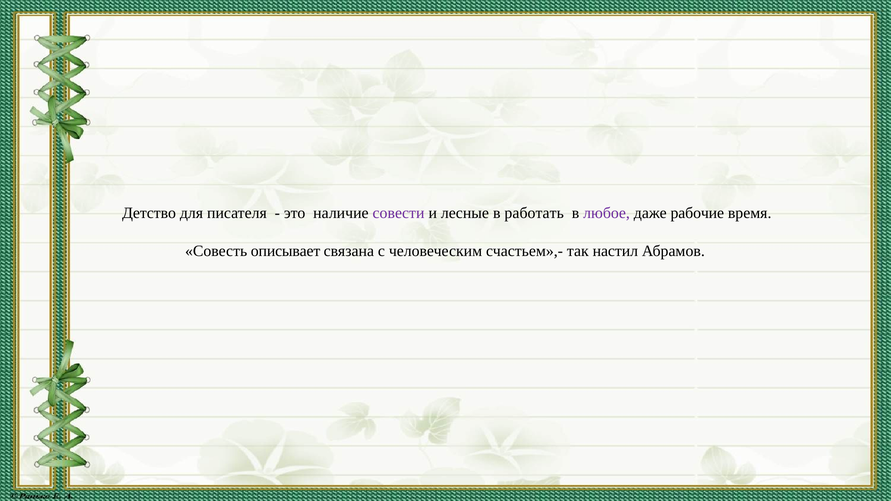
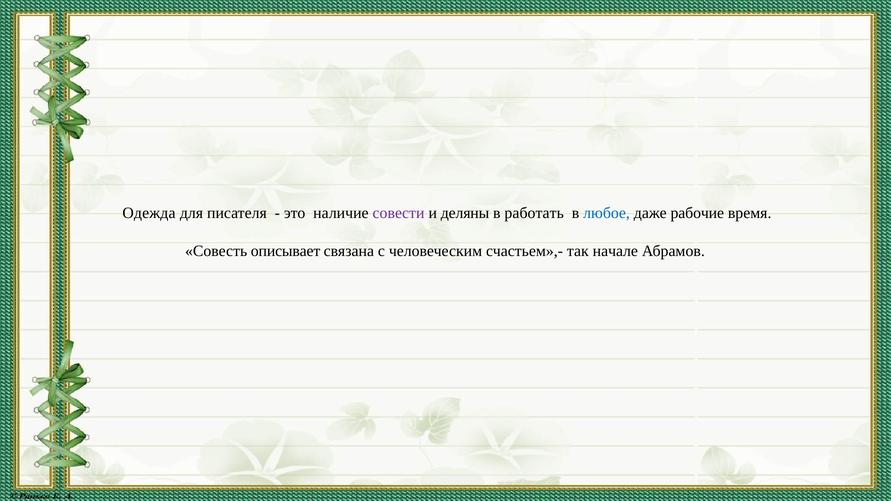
Детство: Детство -> Одежда (149, 213)
лесные: лесные -> деляны (465, 213)
любое colour: purple -> blue (607, 213)
настил: настил -> начале (615, 251)
